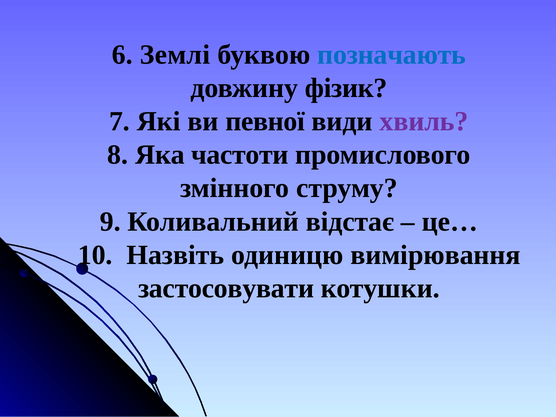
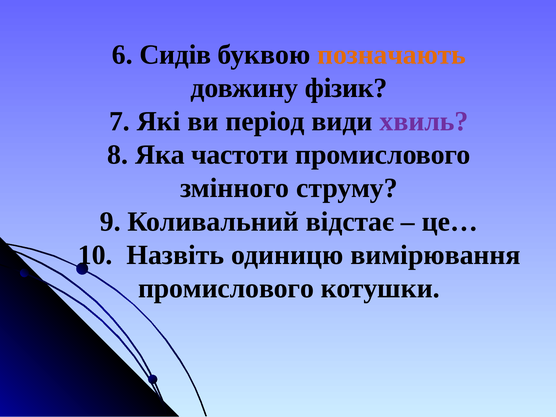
Землі: Землі -> Сидів (175, 55)
позначають colour: blue -> orange (392, 55)
певної: певної -> період (265, 121)
застосовувати: застосовувати -> промислового (226, 288)
